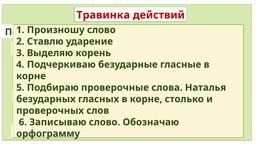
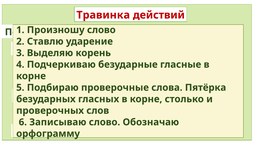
Наталья: Наталья -> Пятёрка (206, 88)
